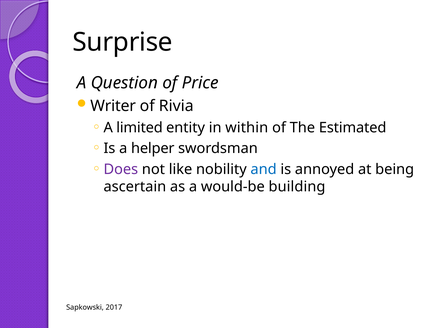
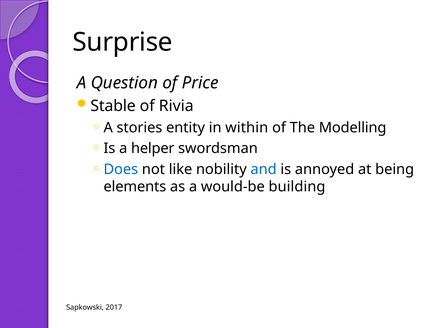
Writer: Writer -> Stable (113, 106)
limited: limited -> stories (139, 127)
Estimated: Estimated -> Modelling (353, 127)
Does colour: purple -> blue (121, 169)
ascertain: ascertain -> elements (135, 187)
